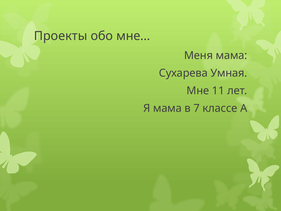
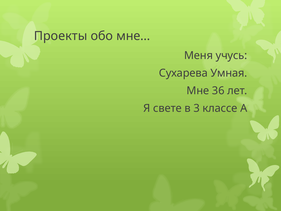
Меня мама: мама -> учусь (231, 55)
11: 11 -> 36 (218, 91)
Я мама: мама -> свете (167, 108)
7: 7 -> 3 (197, 108)
